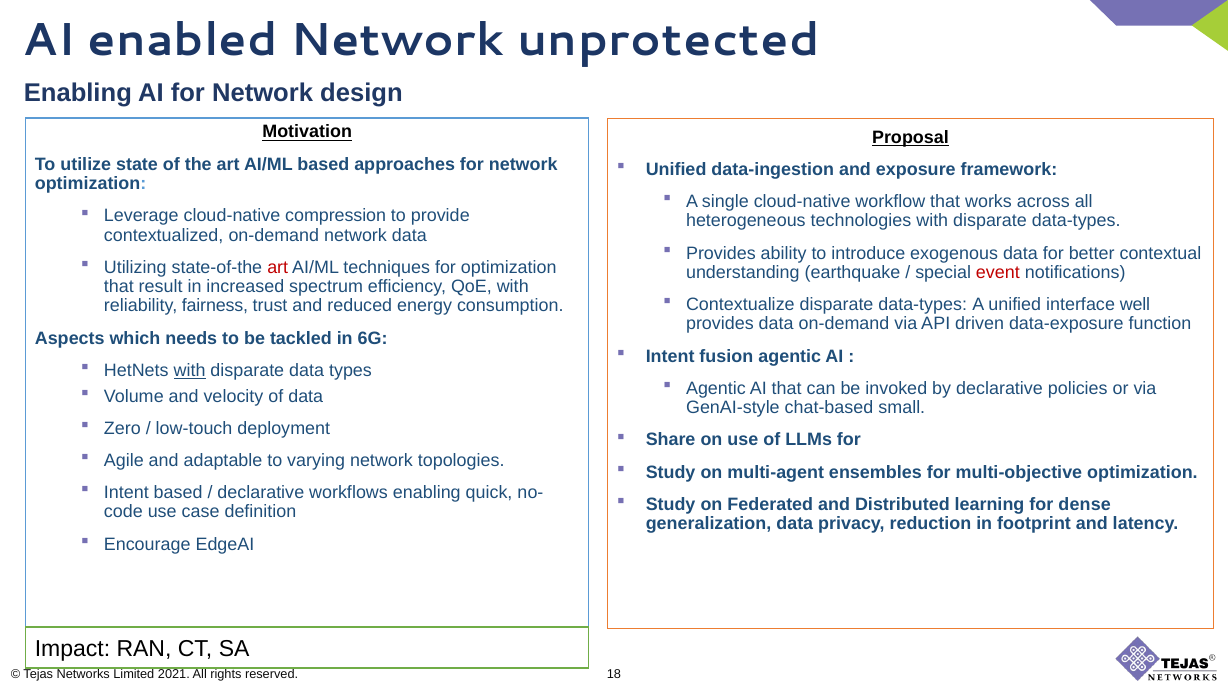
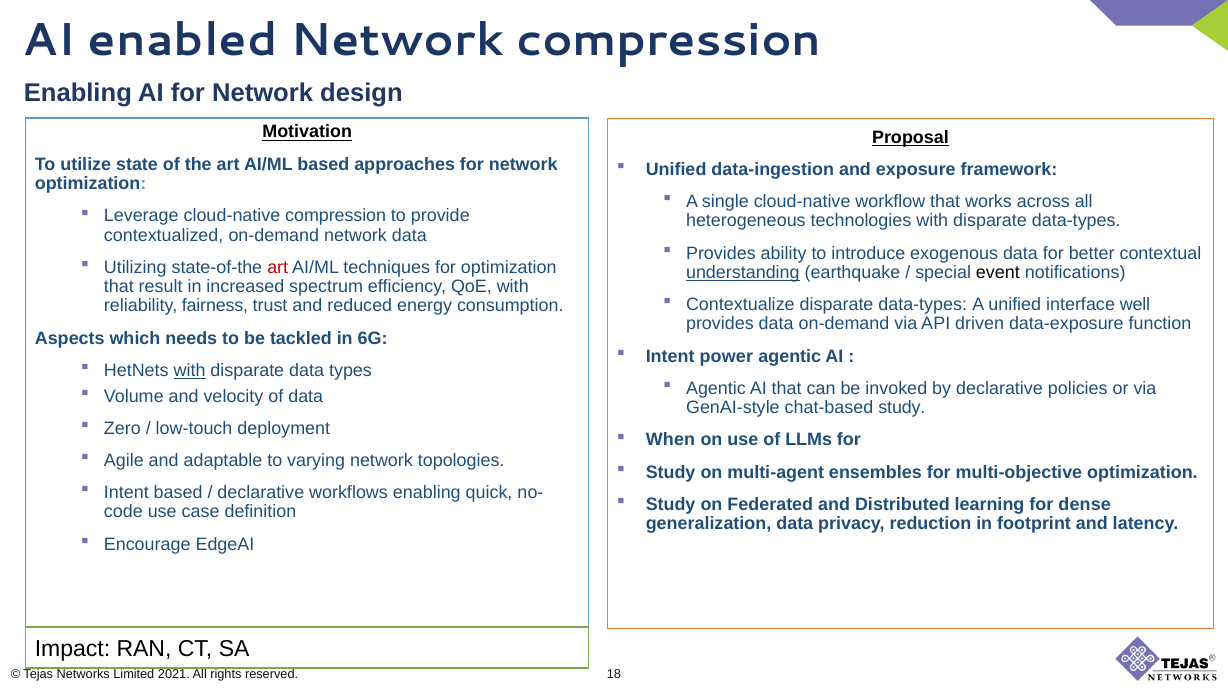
Network unprotected: unprotected -> compression (669, 40)
understanding underline: none -> present (743, 272)
event colour: red -> black (998, 272)
fusion: fusion -> power (726, 356)
chat-based small: small -> study (902, 408)
Share: Share -> When (671, 440)
